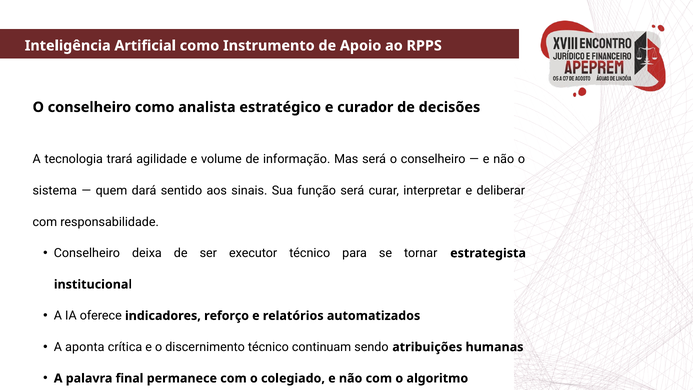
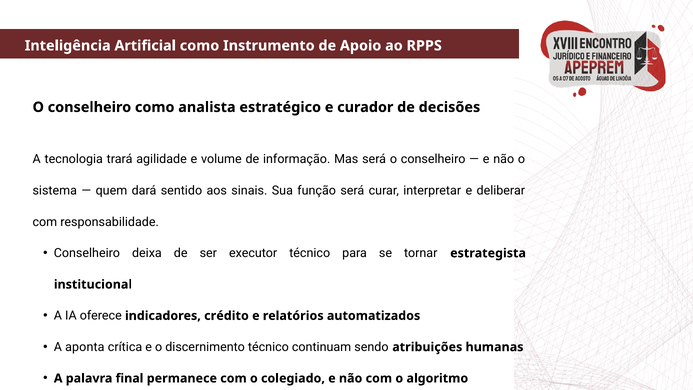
reforço: reforço -> crédito (226, 316)
